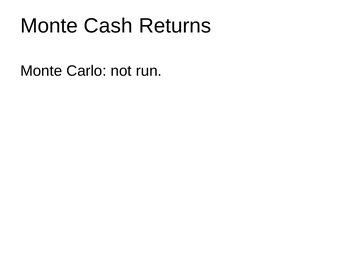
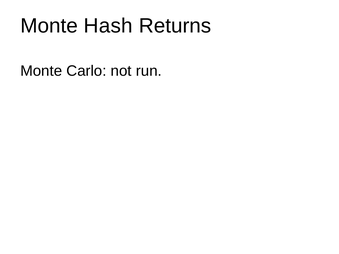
Cash: Cash -> Hash (108, 26)
